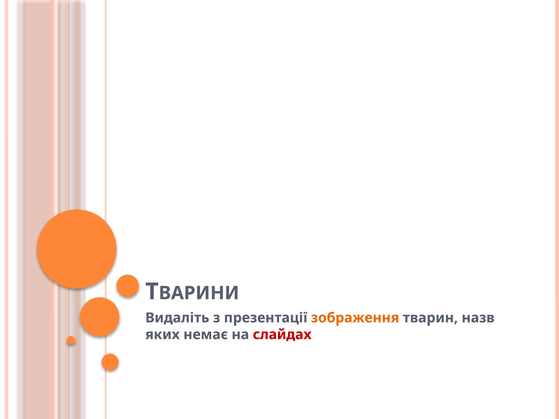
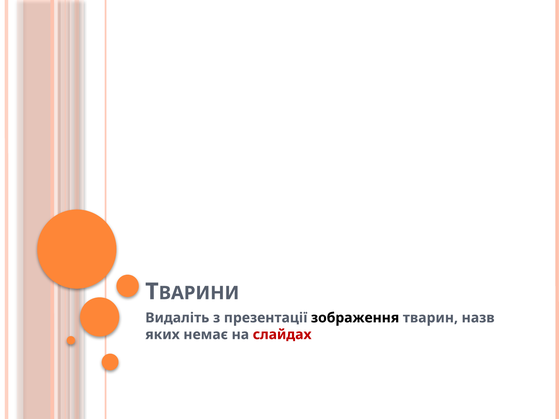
зображення colour: orange -> black (355, 318)
